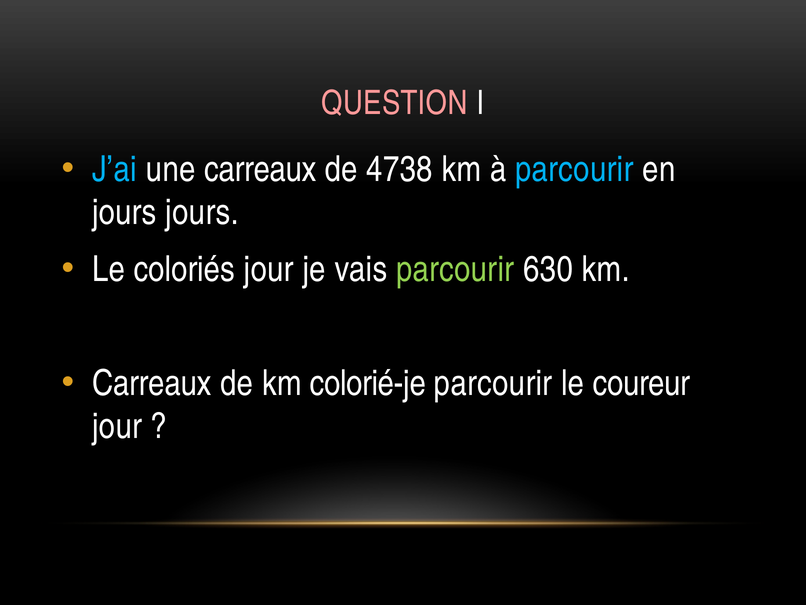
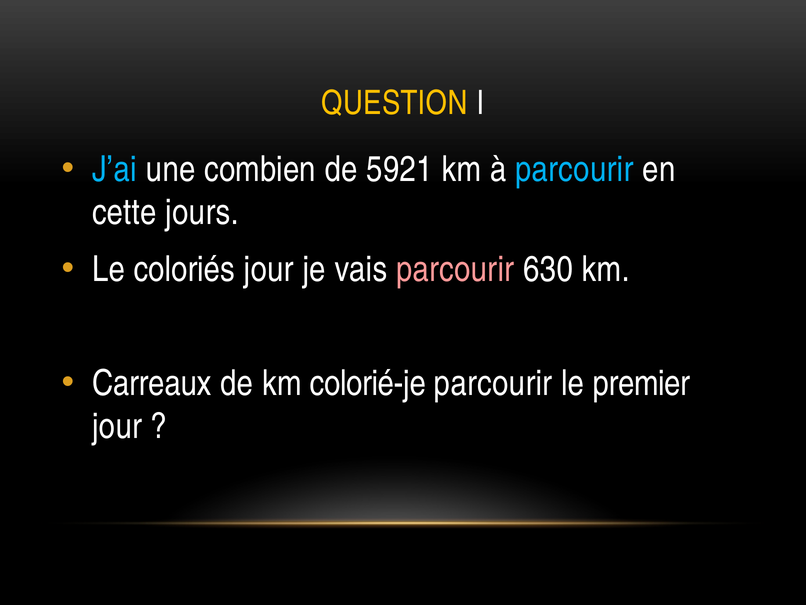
QUESTION colour: pink -> yellow (394, 103)
une carreaux: carreaux -> combien (260, 169)
4738: 4738 -> 5921 (400, 169)
jours: jours -> cette (124, 212)
parcourir colour: light green -> pink (455, 269)
coureur: coureur -> premier (641, 383)
